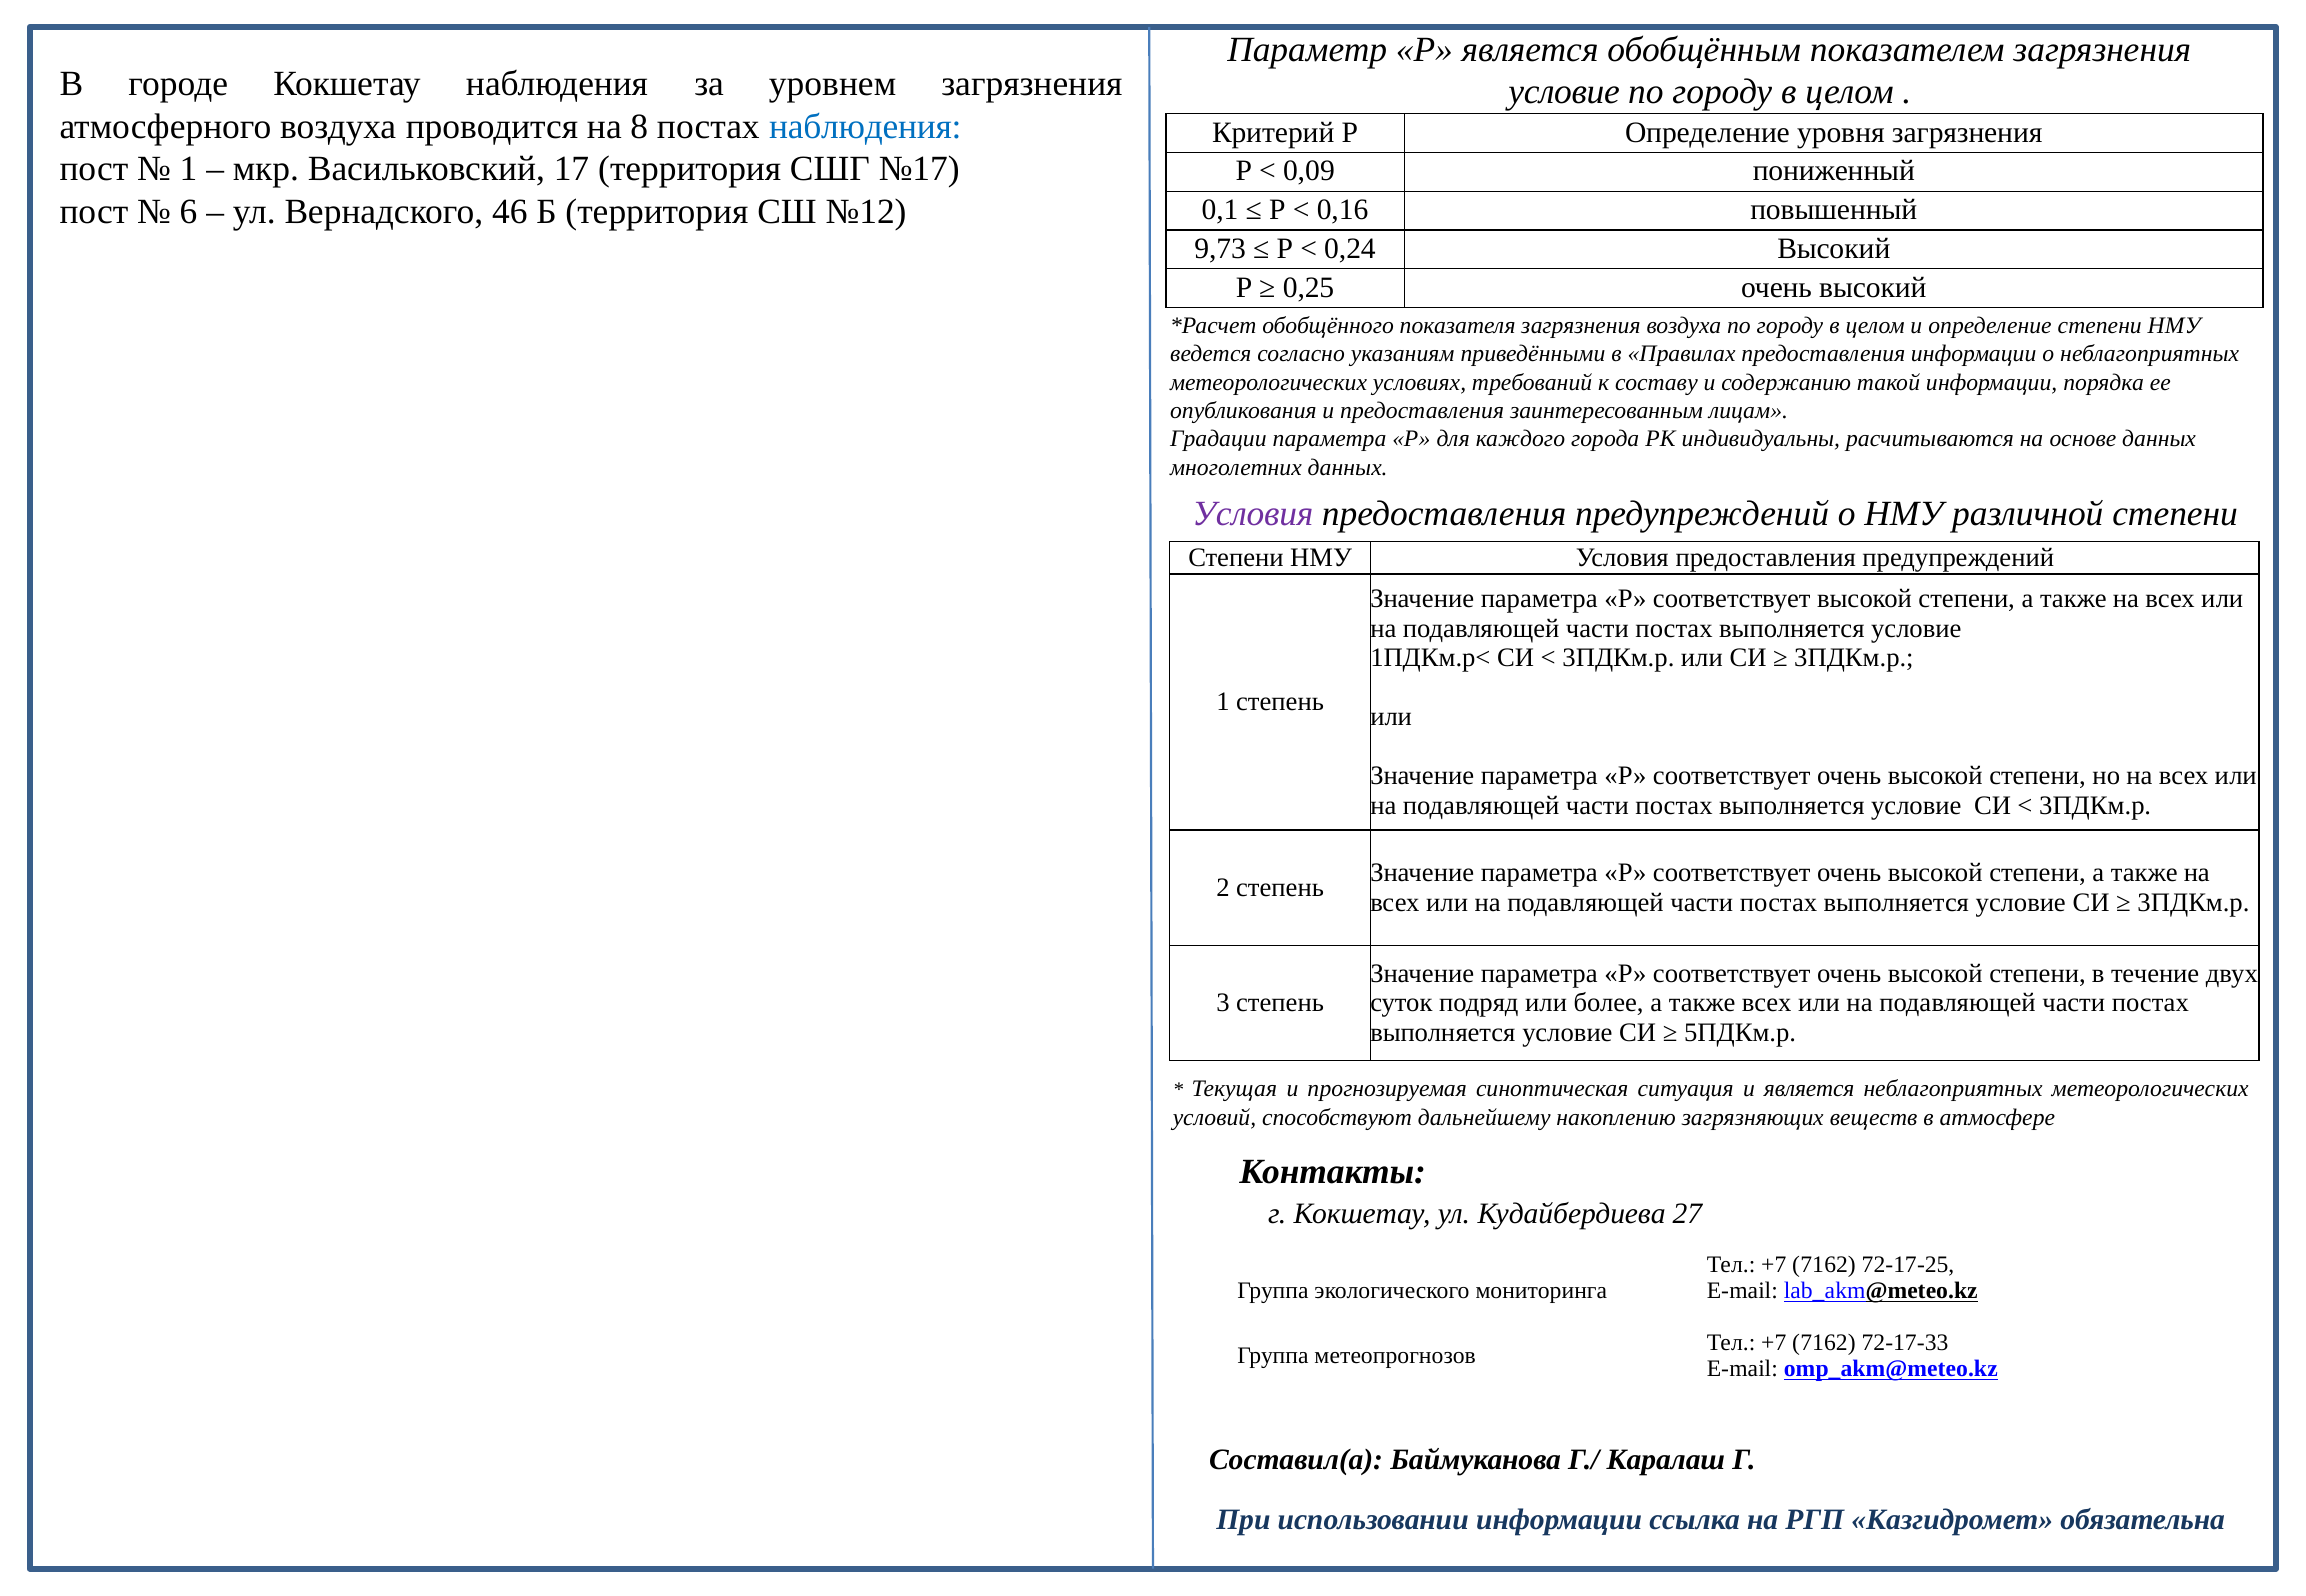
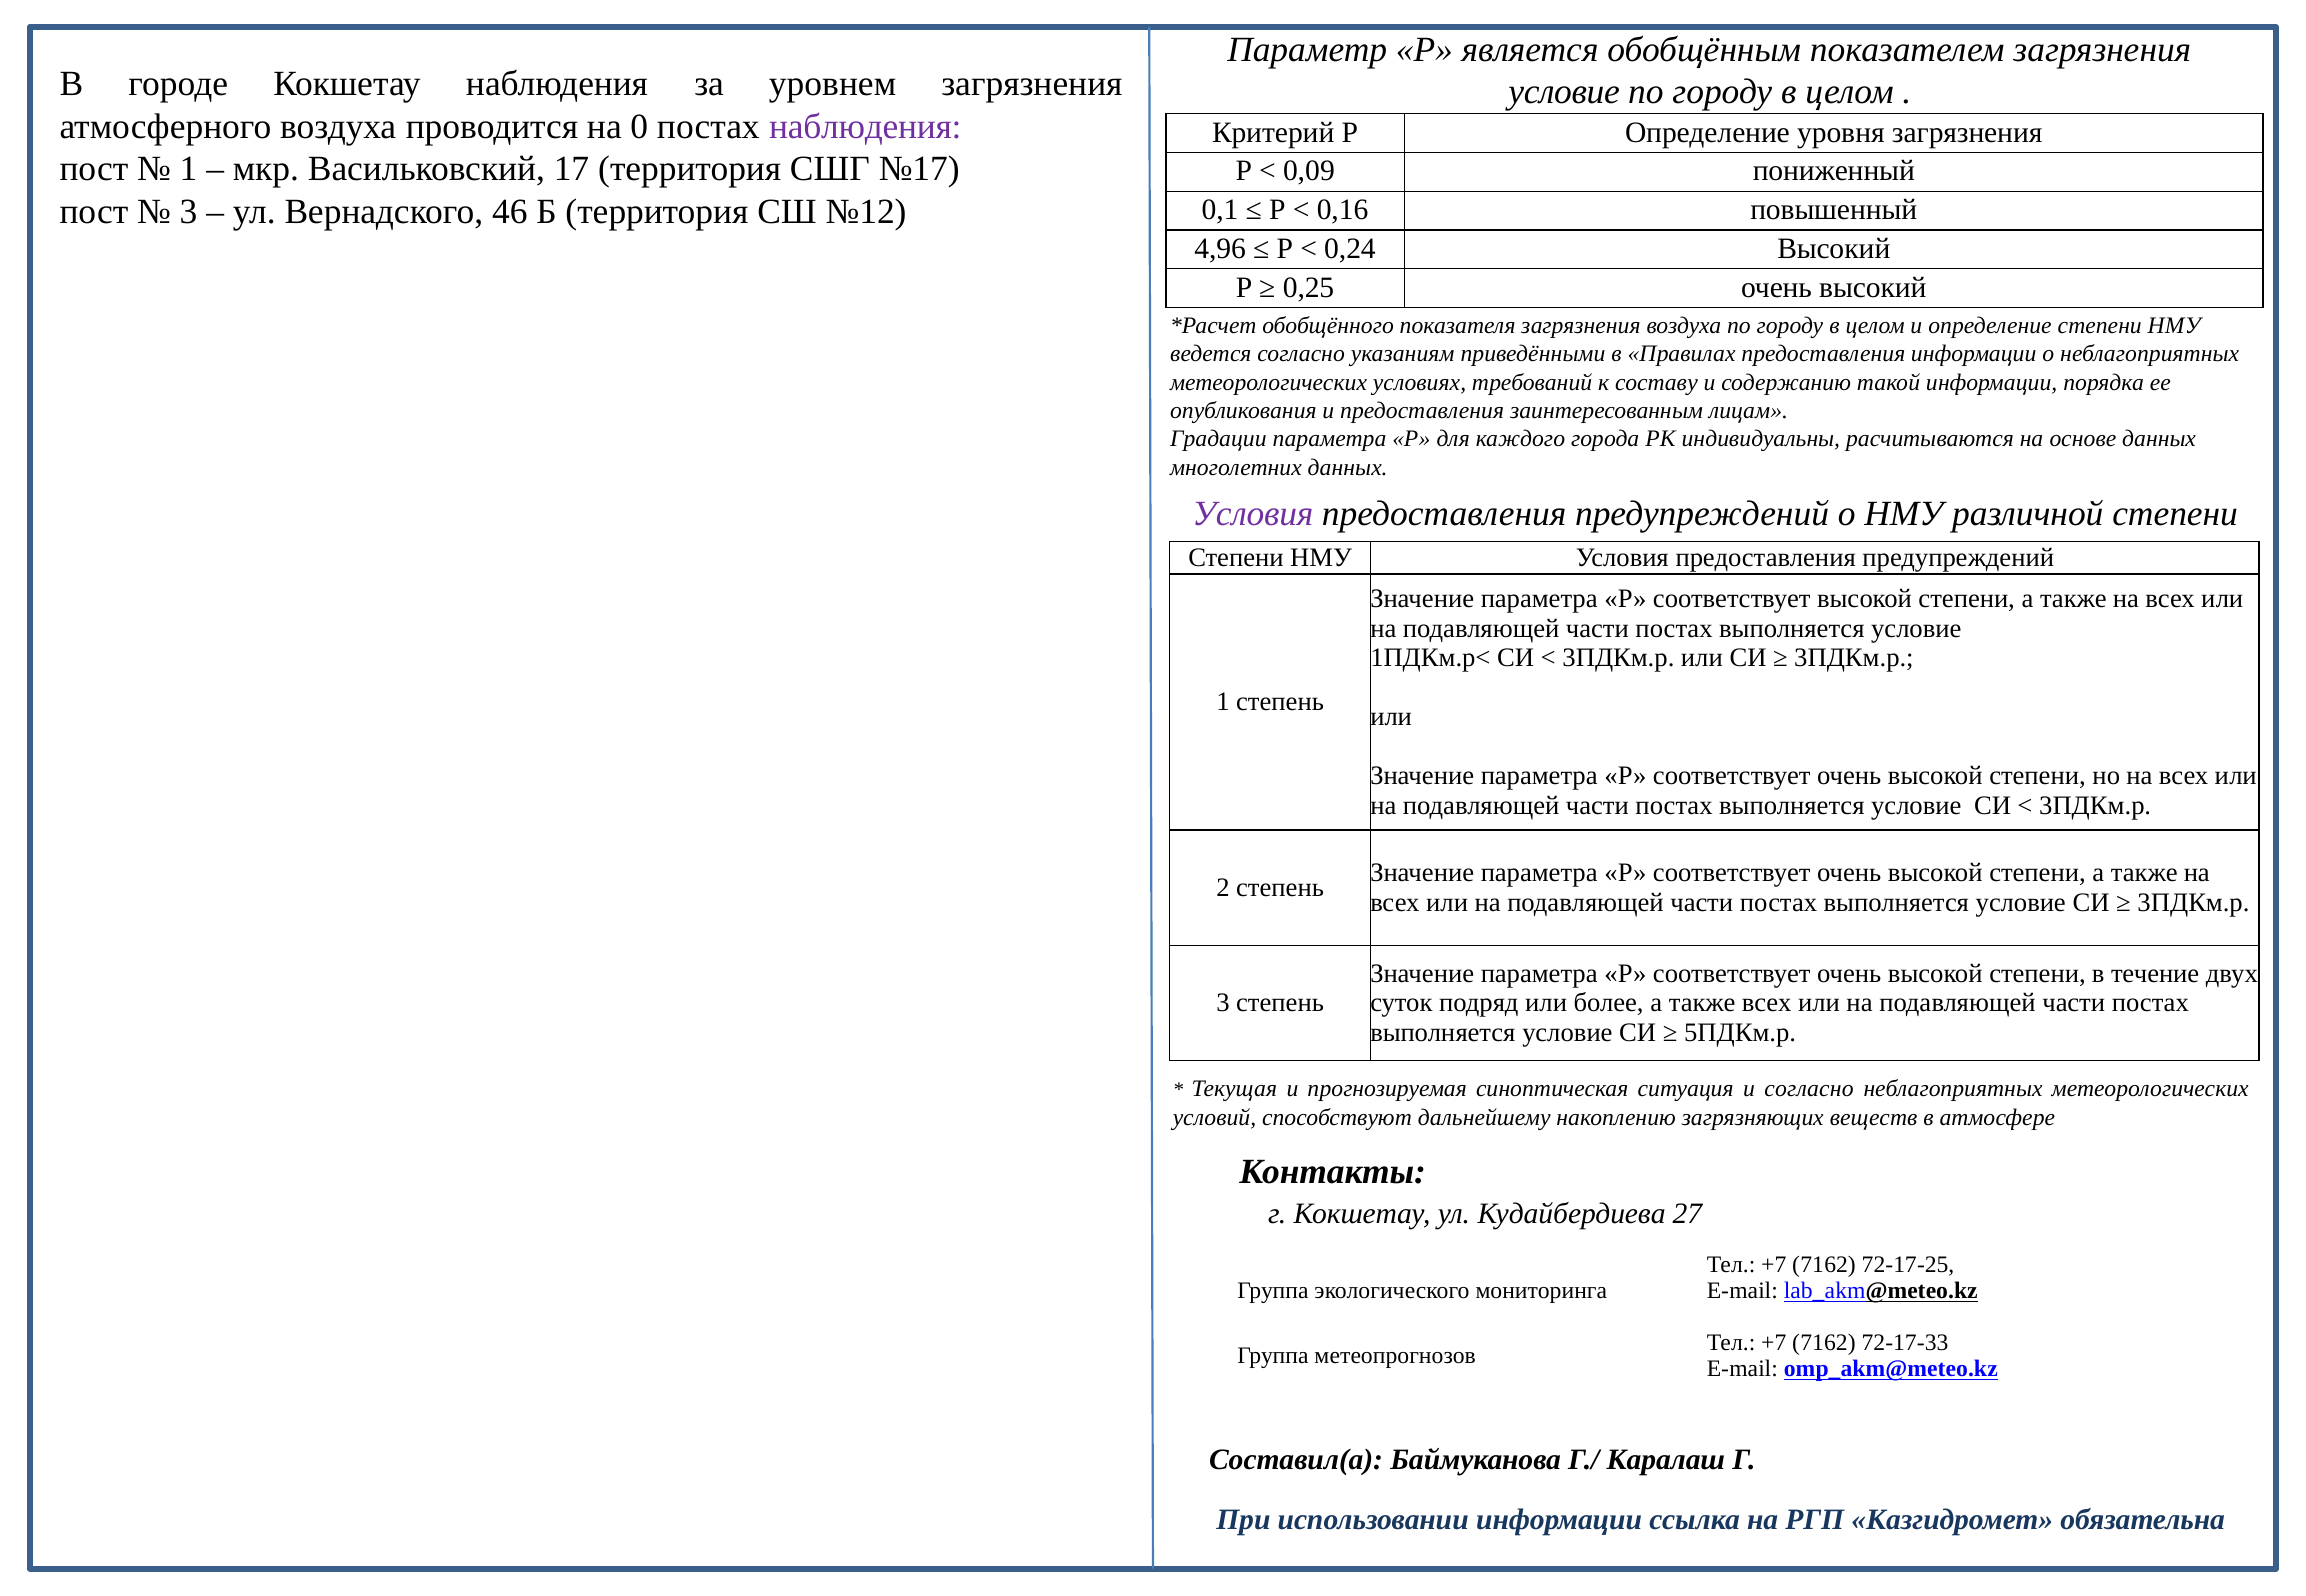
8: 8 -> 0 (639, 127)
наблюдения colour: blue -> purple (865, 127)
6: 6 -> 3 (189, 212)
9,73: 9,73 -> 4,96 (1220, 249)
и является: является -> согласно (1809, 1089)
